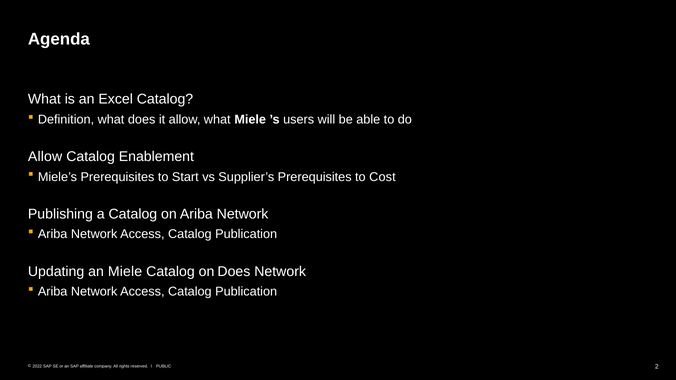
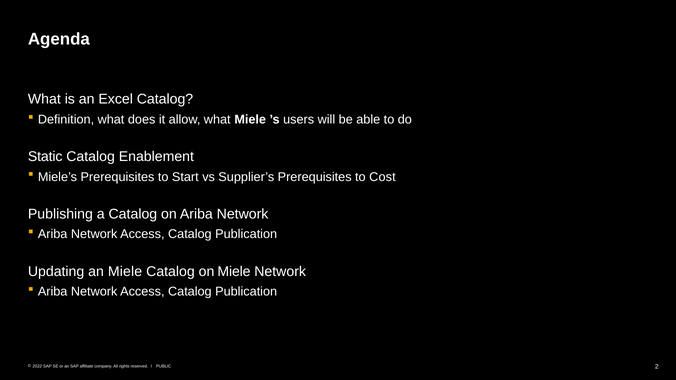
Allow: Allow -> Static (45, 157)
on Does: Does -> Miele (234, 272)
